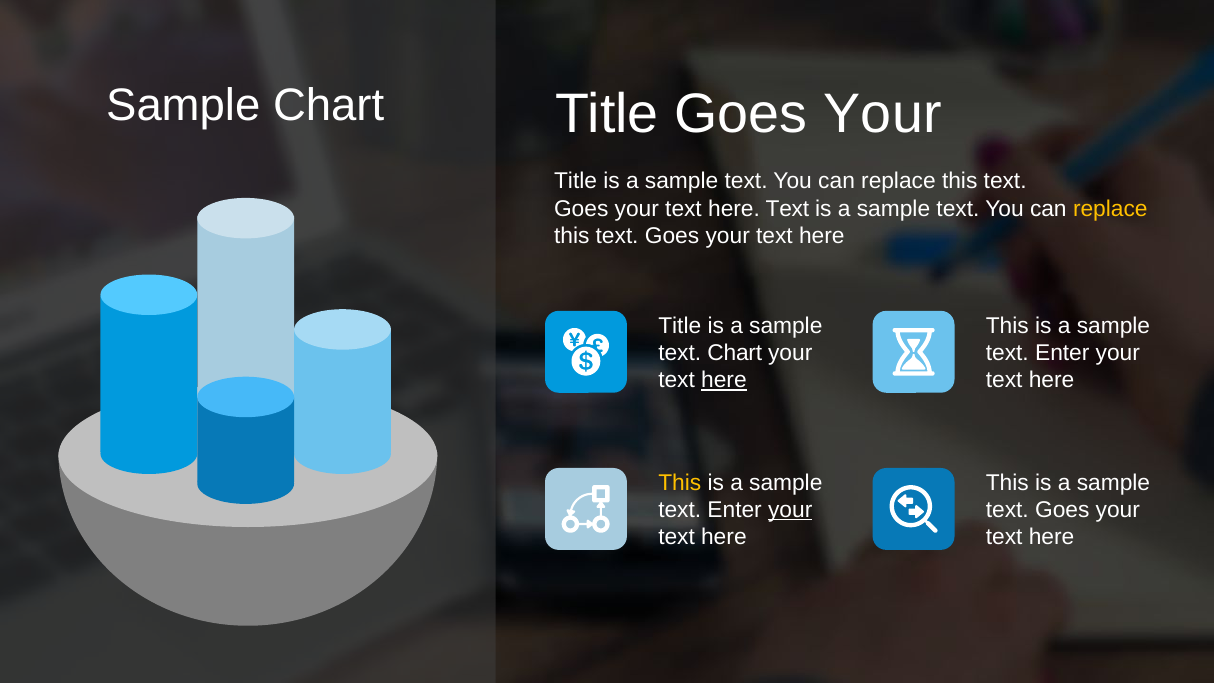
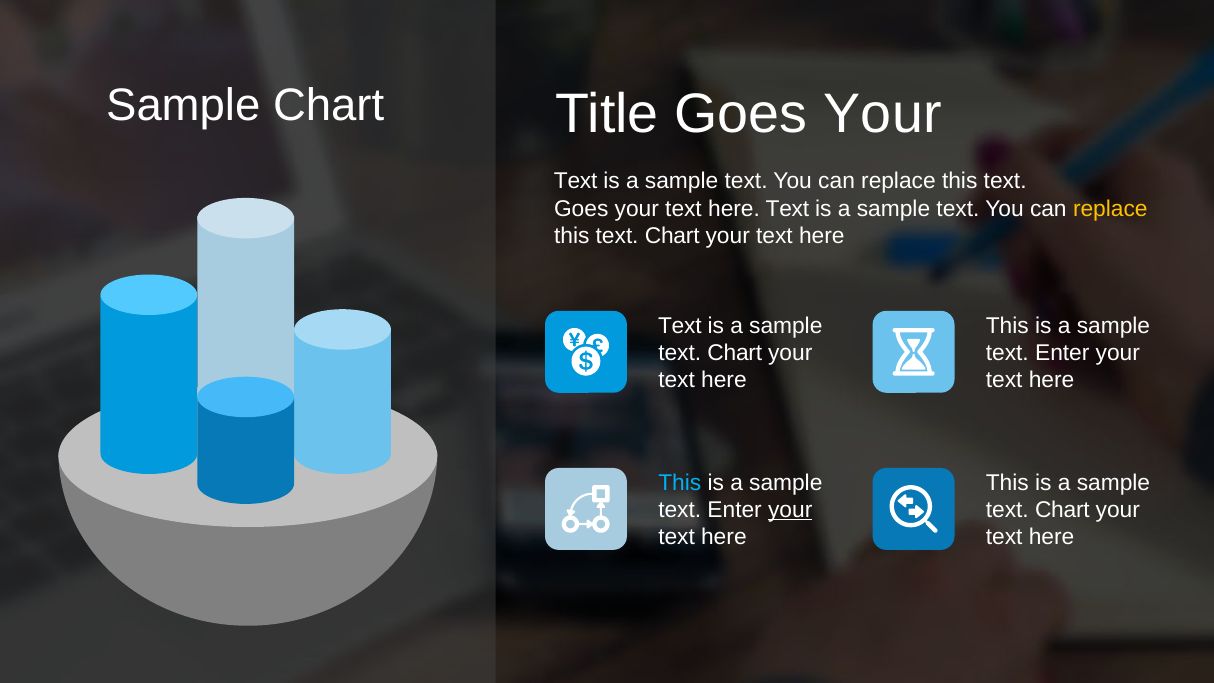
Title: Title -> Text (576, 181)
Goes: Goes -> Chart (672, 236)
Title: Title -> Text (680, 325)
here underline: present -> none (724, 380)
This colour: yellow -> light blue (680, 483)
Goes: Goes -> Chart (1062, 510)
